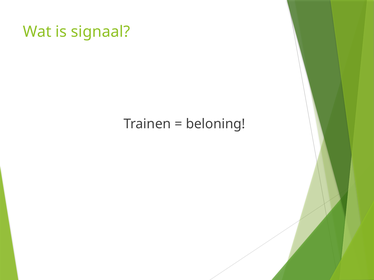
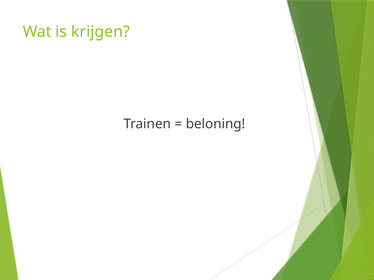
signaal: signaal -> krijgen (101, 32)
